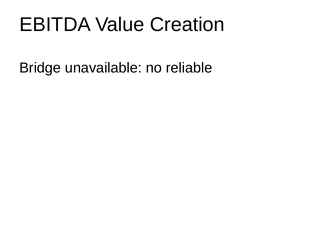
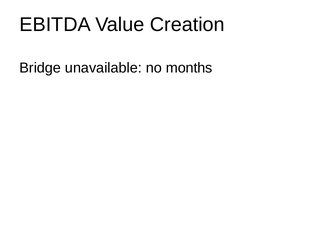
reliable: reliable -> months (189, 68)
